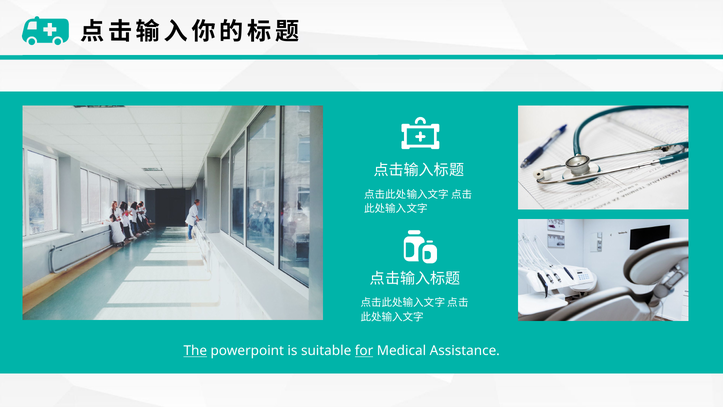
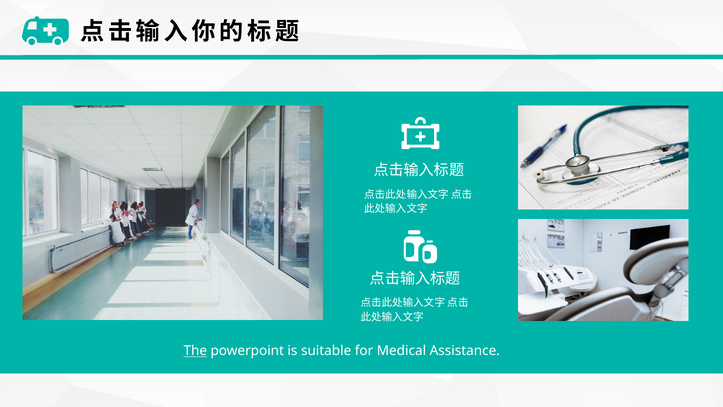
for underline: present -> none (364, 351)
